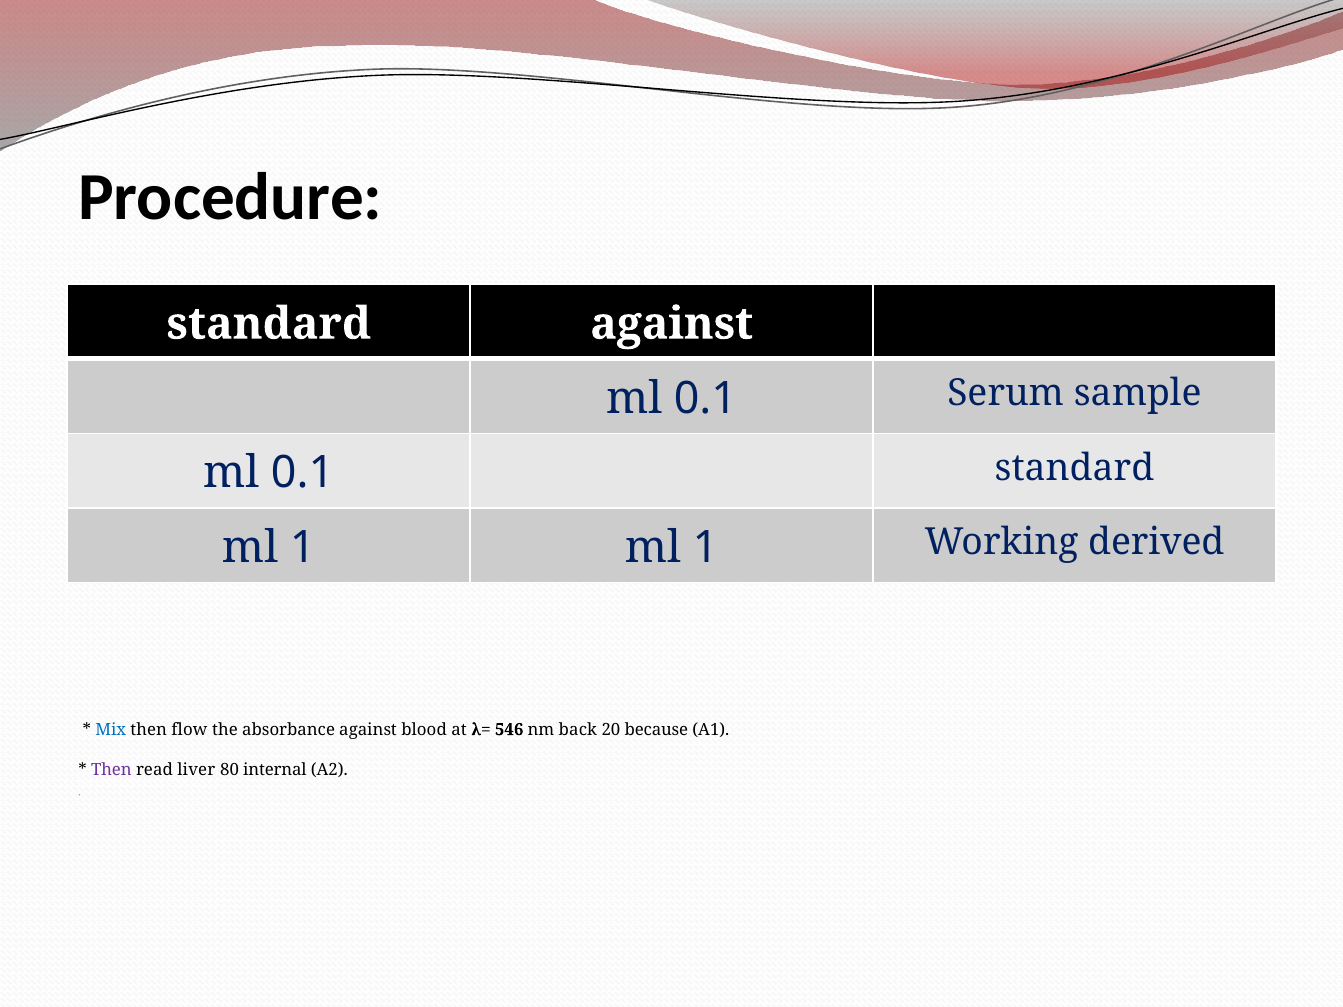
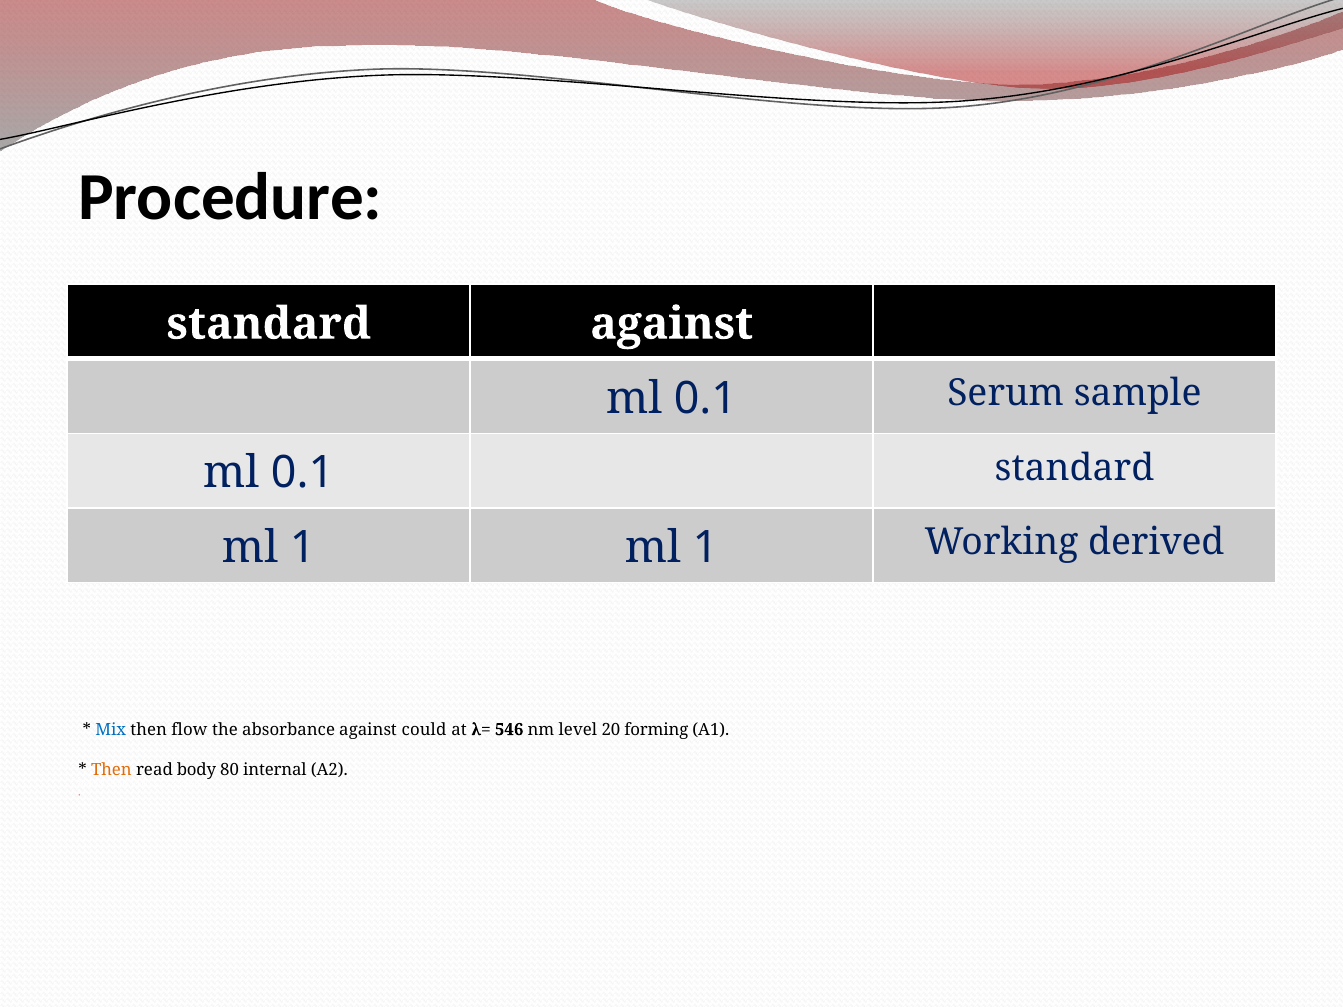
blood: blood -> could (424, 730)
nm back: back -> level (578, 730)
because: because -> forming (656, 730)
Then colour: purple -> orange (111, 770)
liver: liver -> body (196, 770)
